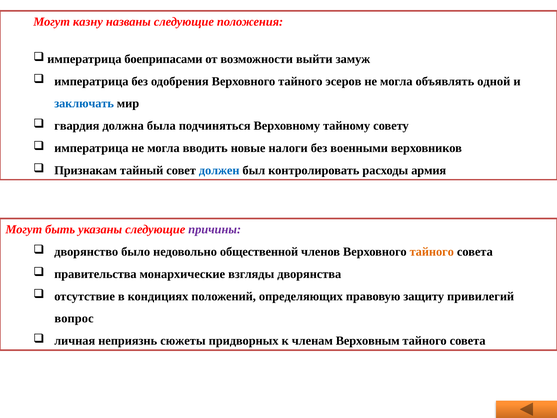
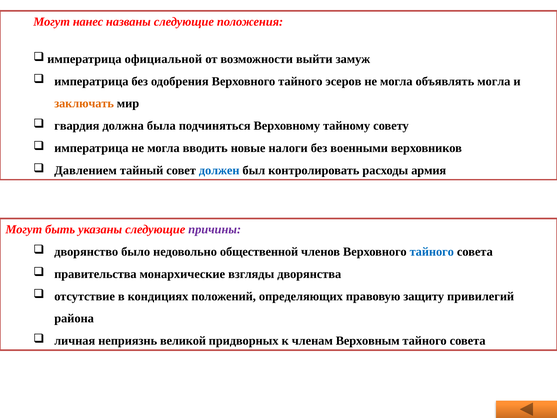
казну: казну -> нанес (88, 22)
боеприпасами: боеприпасами -> официальной (163, 59)
объявлять одной: одной -> могла (494, 81)
заключать colour: blue -> orange (84, 103)
Признакам: Признакам -> Давлением (86, 170)
тайного colour: orange -> blue (432, 252)
вопрос: вопрос -> района (74, 318)
сюжеты: сюжеты -> великой (183, 341)
